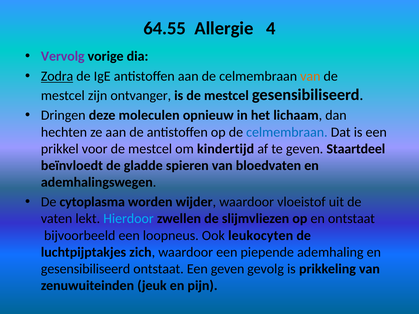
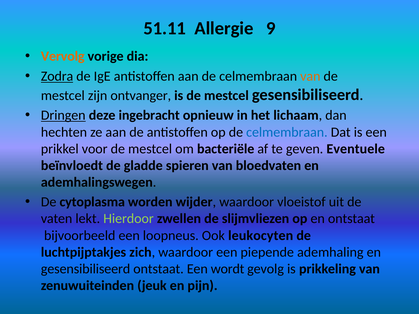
64.55: 64.55 -> 51.11 (165, 28)
4: 4 -> 9 (271, 28)
Vervolg colour: purple -> orange (63, 56)
Dringen underline: none -> present (63, 115)
moleculen: moleculen -> ingebracht (149, 115)
kindertijd: kindertijd -> bacteriële (226, 149)
Staartdeel: Staartdeel -> Eventuele (356, 149)
Hierdoor colour: light blue -> light green (129, 219)
Een geven: geven -> wordt (228, 269)
